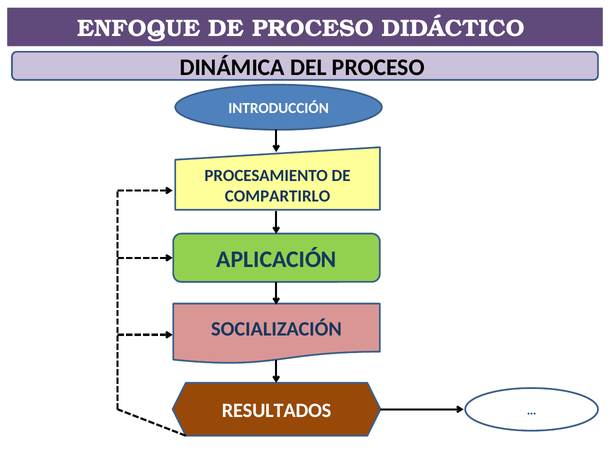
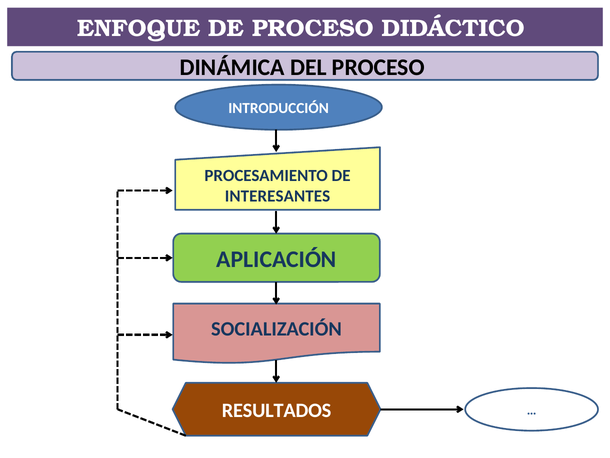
COMPARTIRLO: COMPARTIRLO -> INTERESANTES (277, 196)
